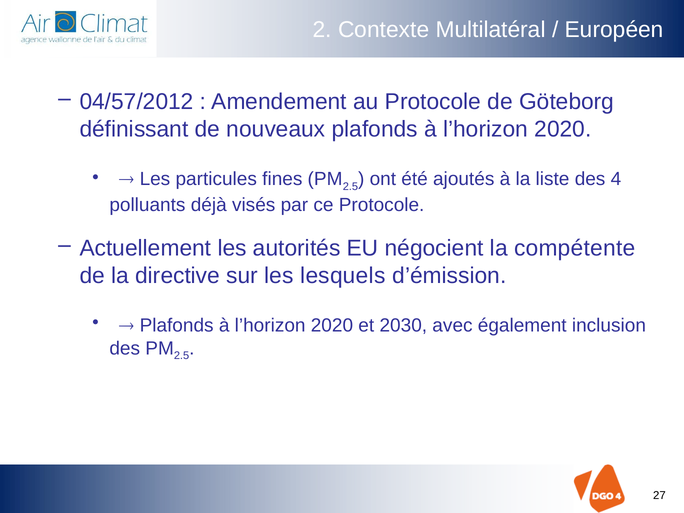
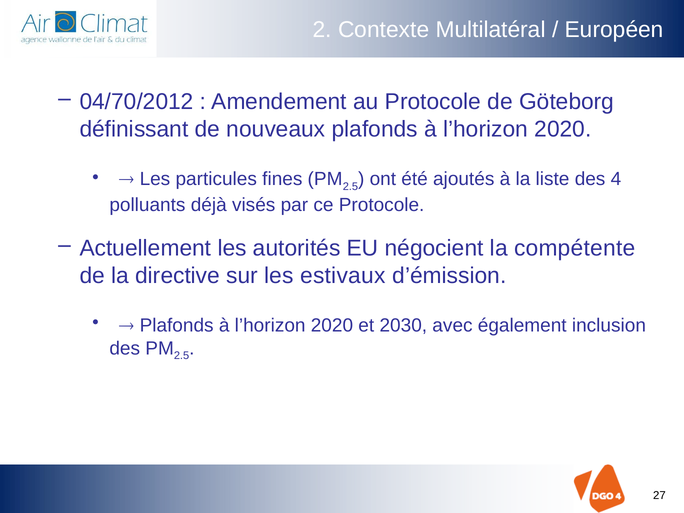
04/57/2012: 04/57/2012 -> 04/70/2012 (137, 102)
lesquels: lesquels -> estivaux (343, 276)
